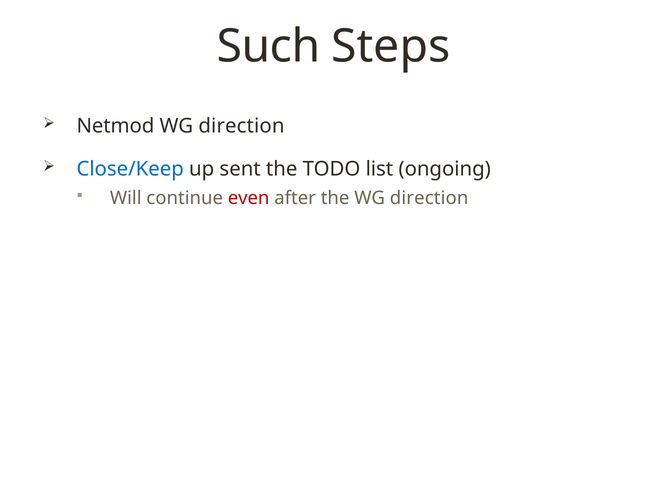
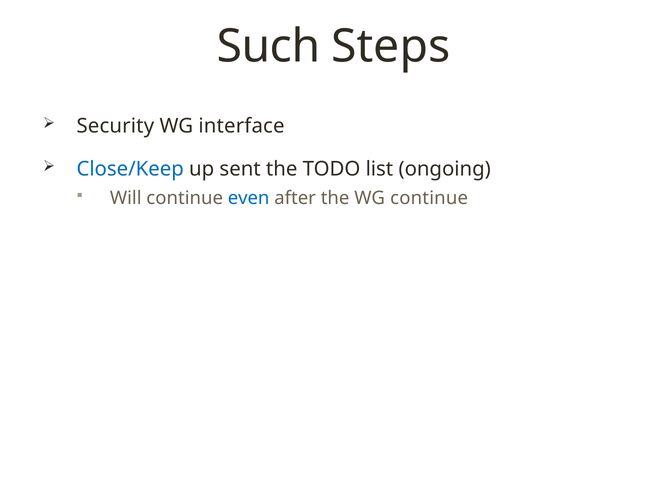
Netmod: Netmod -> Security (115, 126)
direction: direction -> interface (241, 126)
even colour: red -> blue (249, 198)
the WG direction: direction -> continue (429, 198)
